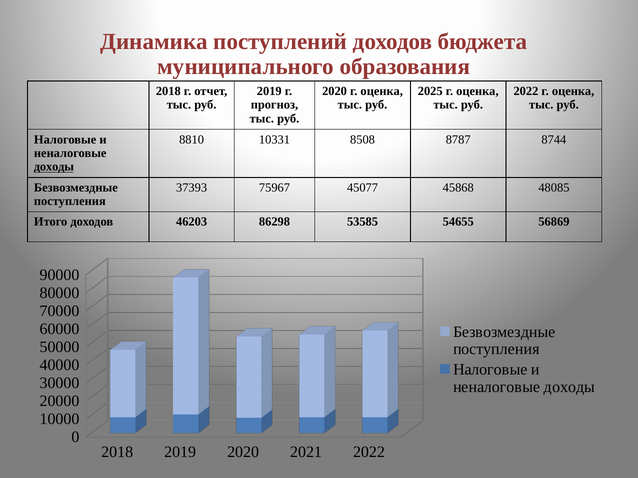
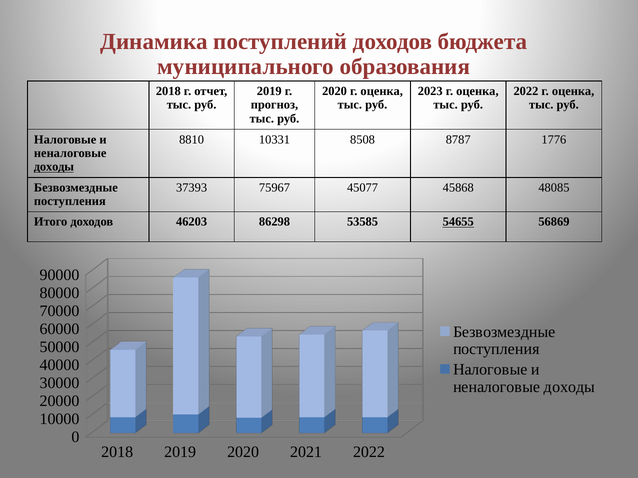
2025: 2025 -> 2023 (430, 91)
8744: 8744 -> 1776 (554, 140)
54655 underline: none -> present (458, 222)
